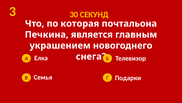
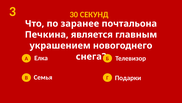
которая: которая -> заранее (80, 23)
